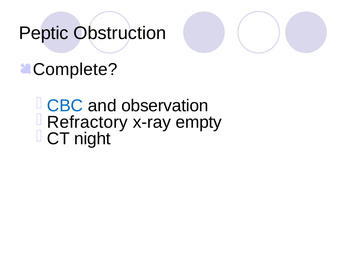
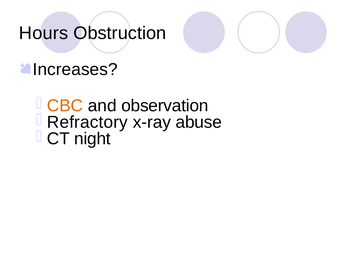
Peptic: Peptic -> Hours (44, 33)
Complete: Complete -> Increases (75, 69)
CBC colour: blue -> orange (65, 106)
empty: empty -> abuse (199, 122)
